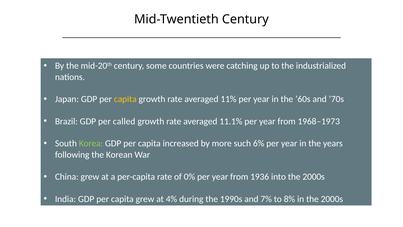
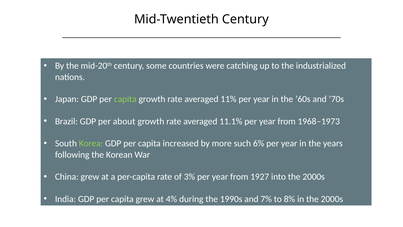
capita colour: yellow -> light green (125, 99)
called: called -> about (124, 121)
0%: 0% -> 3% (189, 177)
1936: 1936 -> 1927 (260, 177)
